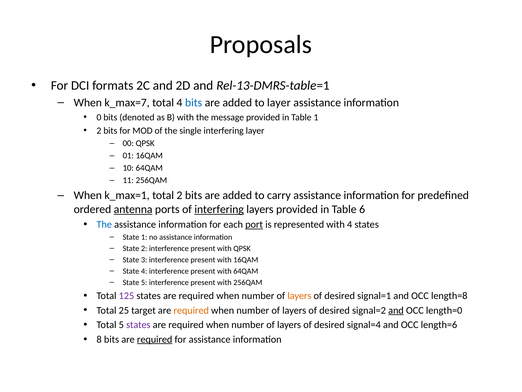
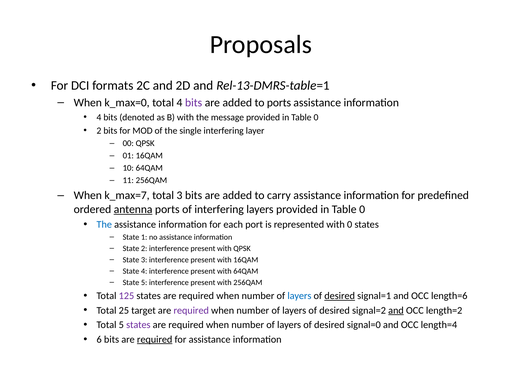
k_max=7: k_max=7 -> k_max=0 (127, 103)
bits colour: blue -> purple (194, 103)
to layer: layer -> ports (279, 103)
0: 0 -> 4 (99, 117)
1: 1 -> 0 (316, 117)
k_max=1: k_max=1 -> k_max=7 (127, 195)
total 2: 2 -> 3 (179, 195)
interfering underline: present -> none (219, 209)
6: 6 -> 0 (362, 209)
port underline: present -> none (254, 224)
with 4: 4 -> 0 (350, 224)
layers colour: orange -> blue (299, 295)
desired underline: none -> present (340, 295)
length=8: length=8 -> length=6 (449, 295)
required colour: orange -> purple (191, 310)
length=0: length=0 -> length=2 (444, 310)
signal=4: signal=4 -> signal=0 (364, 324)
length=6: length=6 -> length=4 (439, 324)
8: 8 -> 6 (99, 339)
